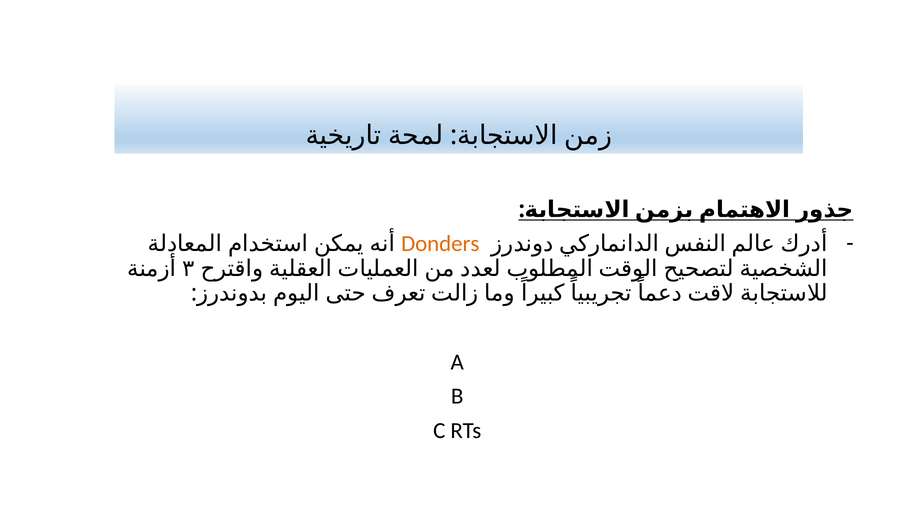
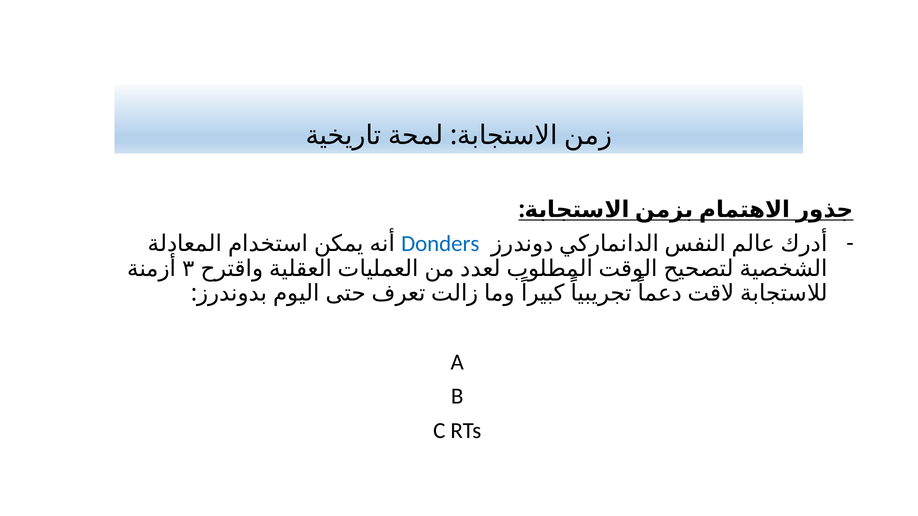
Donders colour: orange -> blue (440, 244)
